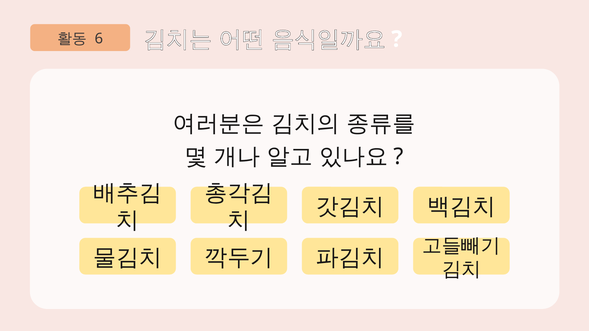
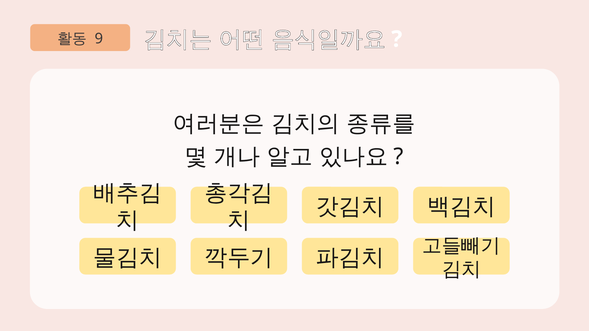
6: 6 -> 9 (99, 39)
